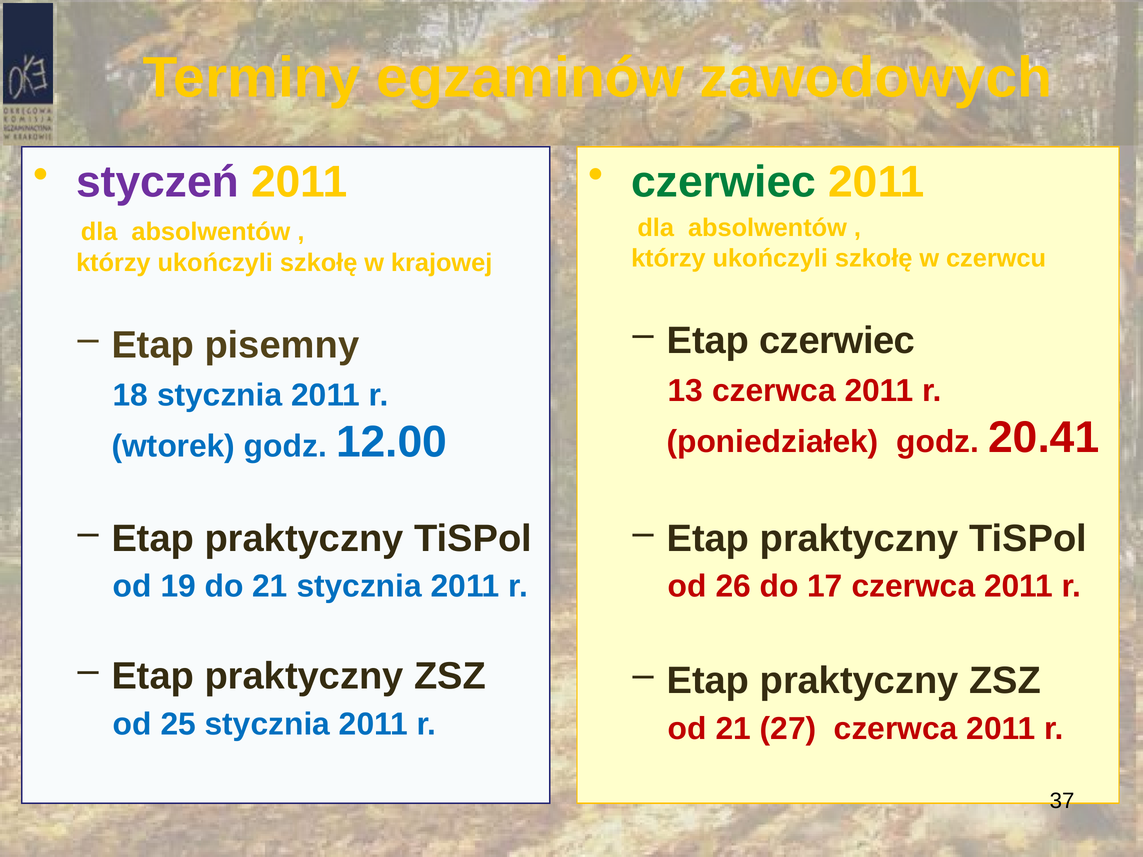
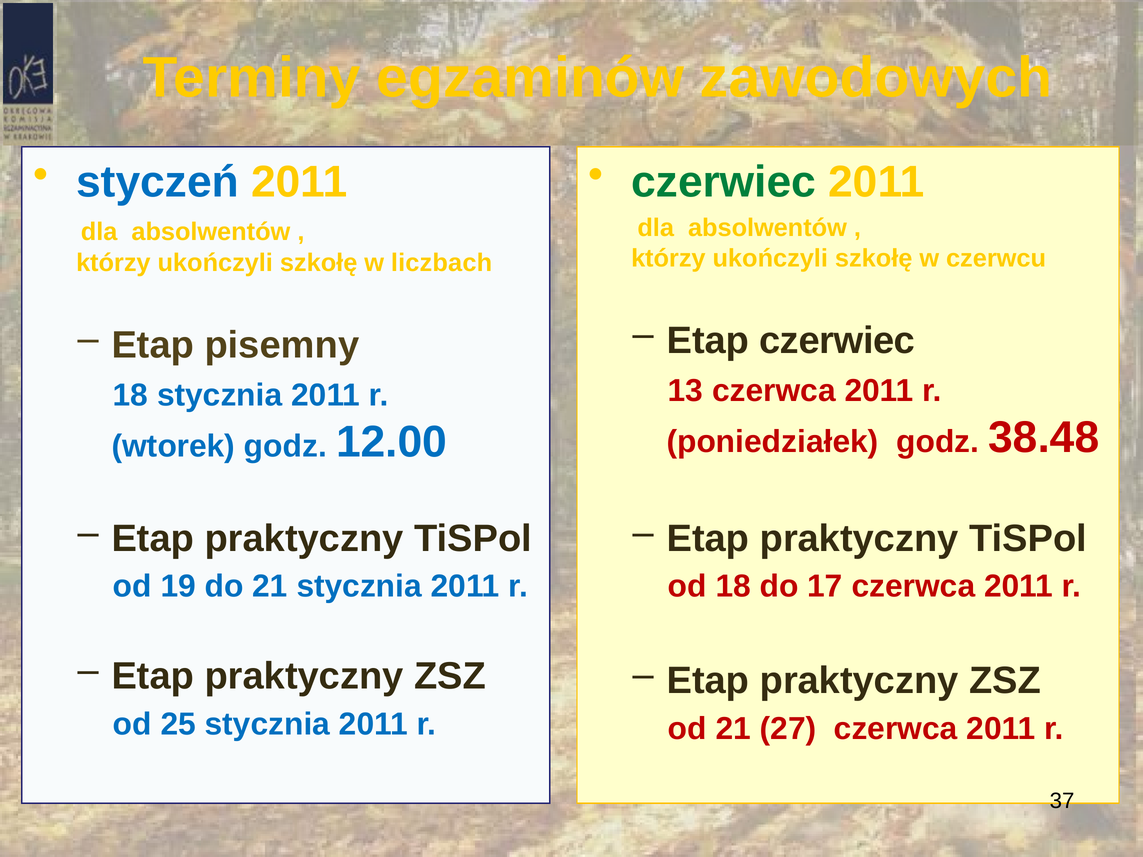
styczeń colour: purple -> blue (158, 182)
krajowej: krajowej -> liczbach (442, 263)
20.41: 20.41 -> 38.48 (1044, 438)
od 26: 26 -> 18 (733, 587)
